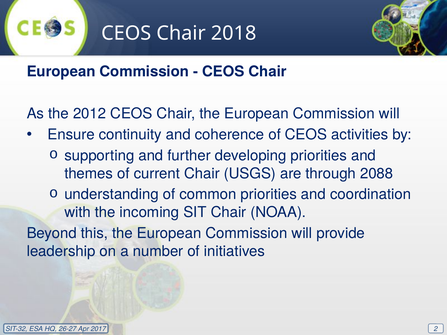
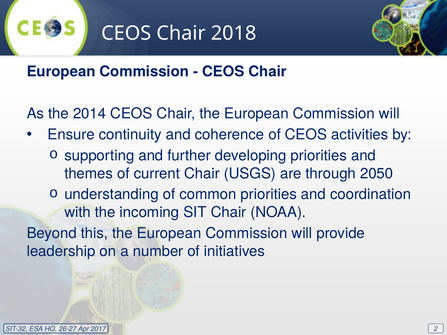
2012: 2012 -> 2014 (90, 114)
2088: 2088 -> 2050 (377, 174)
